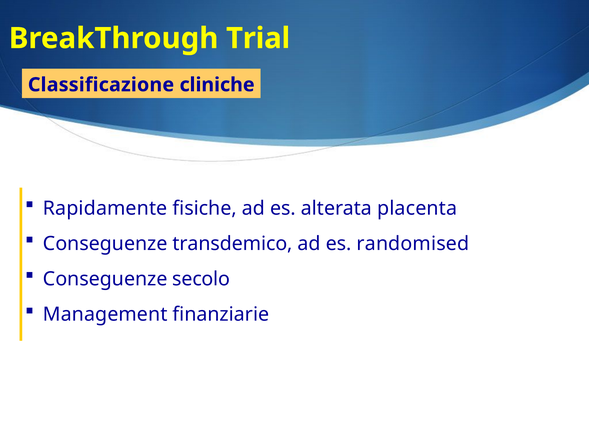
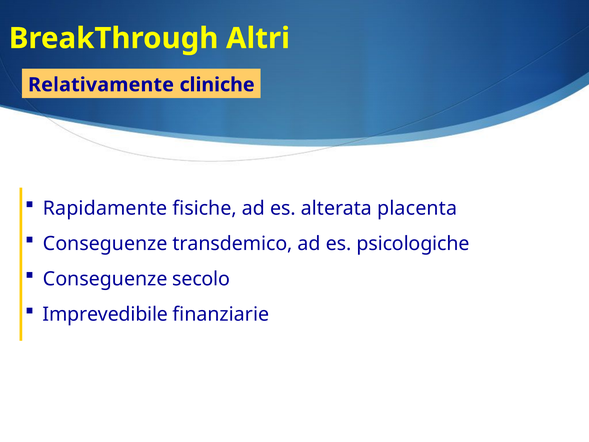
Trial: Trial -> Altri (258, 38)
Classificazione: Classificazione -> Relativamente (101, 85)
randomised: randomised -> psicologiche (413, 244)
Management: Management -> Imprevedibile (105, 314)
